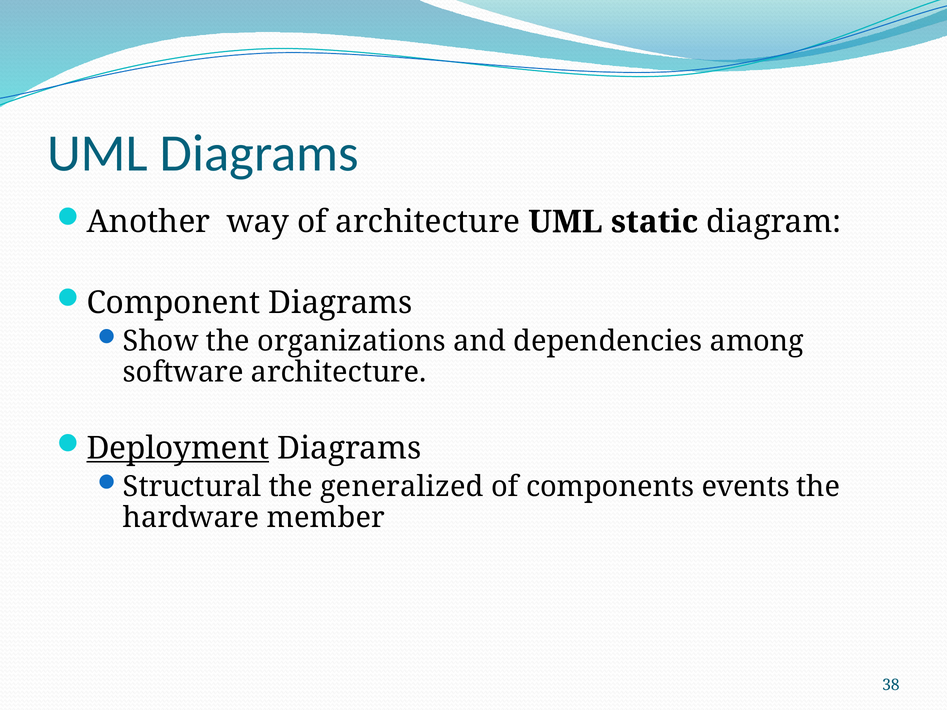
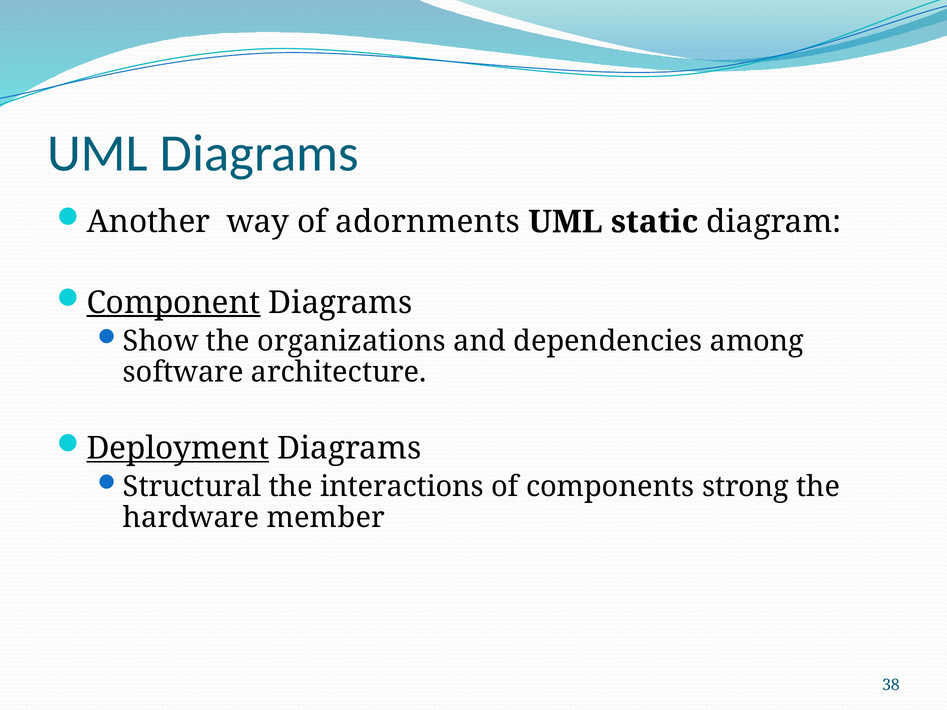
of architecture: architecture -> adornments (428, 222)
Component underline: none -> present (173, 303)
generalized: generalized -> interactions (402, 487)
events: events -> strong (746, 487)
